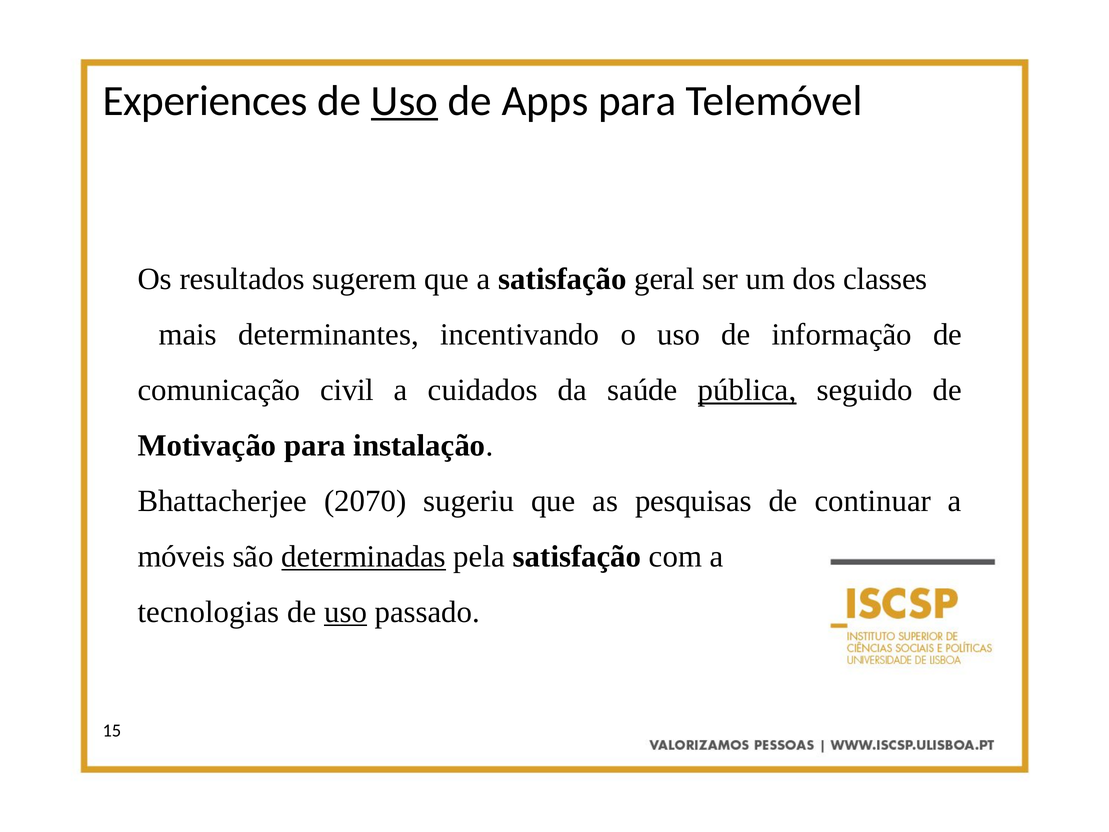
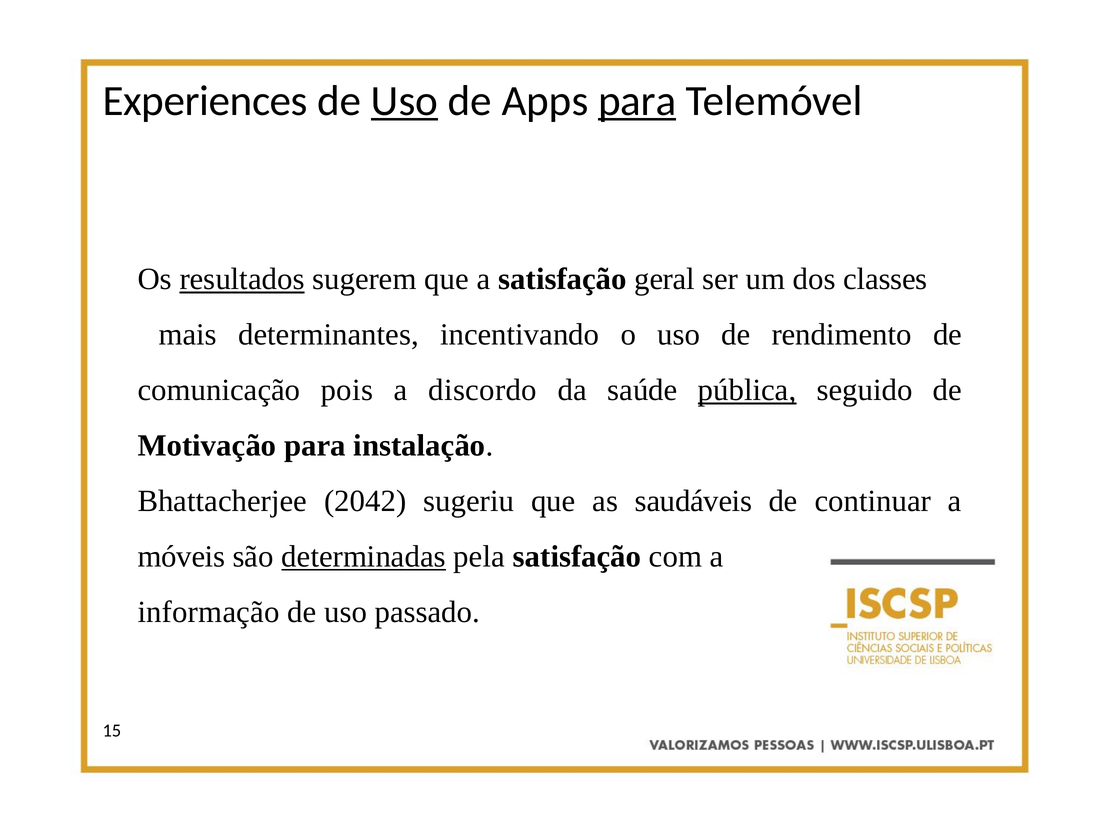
para underline: none -> present (637, 101)
resultados underline: none -> present (242, 279)
informação: informação -> rendimento (842, 335)
civil: civil -> pois (347, 390)
cuidados: cuidados -> discordo (483, 390)
2070: 2070 -> 2042 (365, 501)
pesquisas: pesquisas -> saudáveis (694, 501)
tecnologias: tecnologias -> informação (209, 612)
uso underline: present -> none (346, 612)
